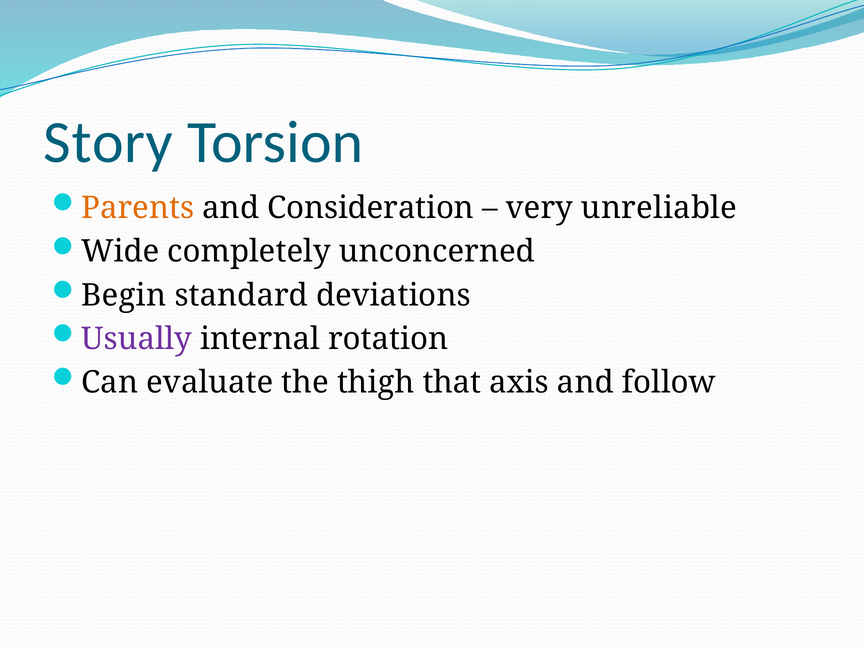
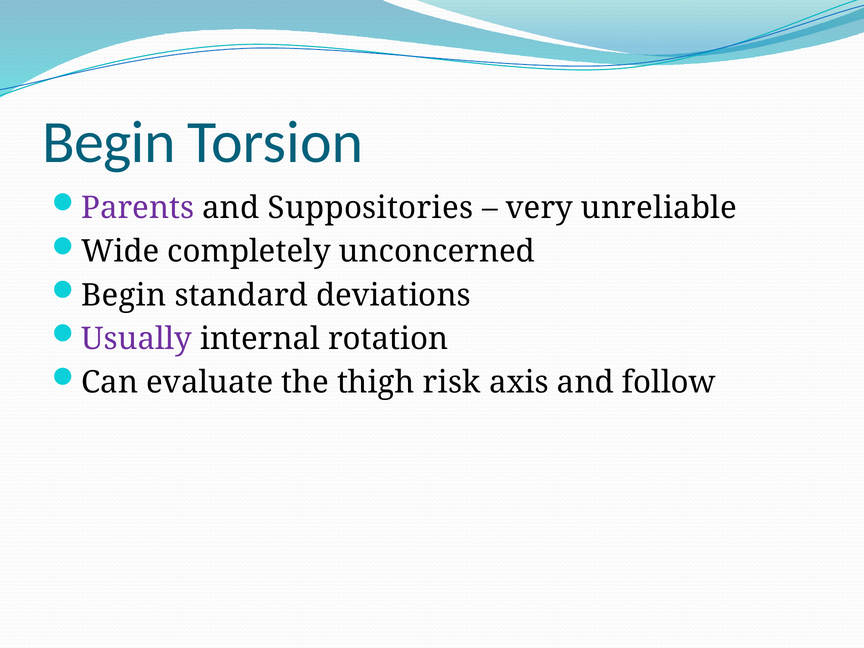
Story: Story -> Begin (109, 143)
Parents colour: orange -> purple (138, 208)
Consideration: Consideration -> Suppositories (370, 208)
that: that -> risk (452, 383)
